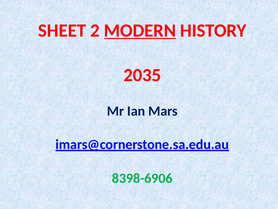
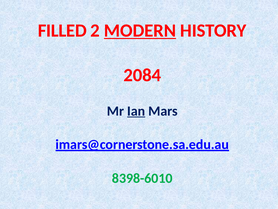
SHEET: SHEET -> FILLED (62, 30)
2035: 2035 -> 2084 (142, 75)
Ian underline: none -> present (136, 111)
8398-6906: 8398-6906 -> 8398-6010 (142, 178)
